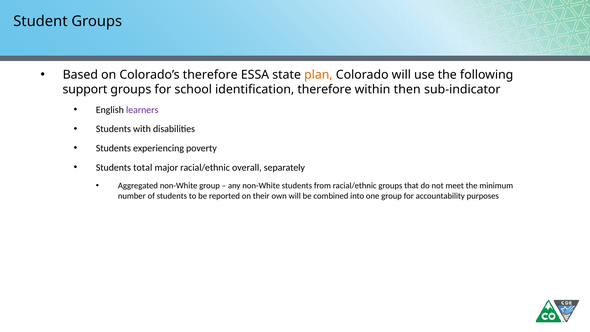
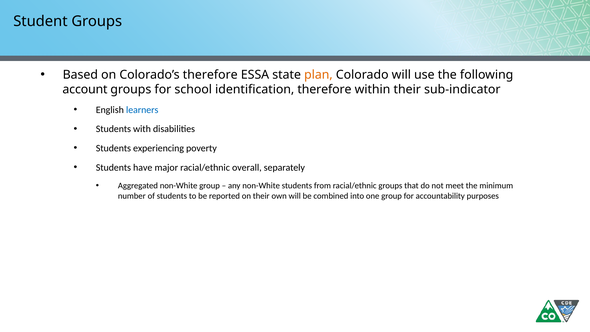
support: support -> account (85, 89)
within then: then -> their (407, 89)
learners colour: purple -> blue (142, 110)
total: total -> have (143, 167)
